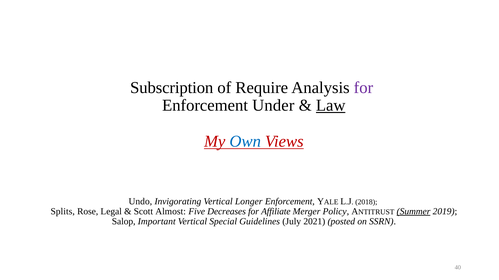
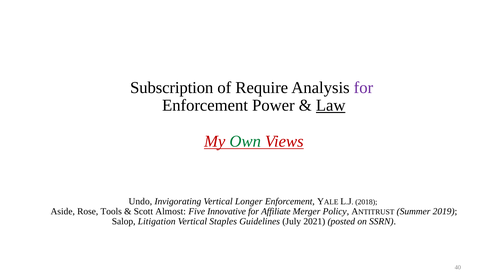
Under: Under -> Power (273, 106)
Own colour: blue -> green (245, 142)
Splits: Splits -> Aside (63, 212)
Legal: Legal -> Tools (111, 212)
Decreases: Decreases -> Innovative (227, 212)
Summer underline: present -> none (414, 212)
Important: Important -> Litigation (157, 222)
Special: Special -> Staples (223, 222)
